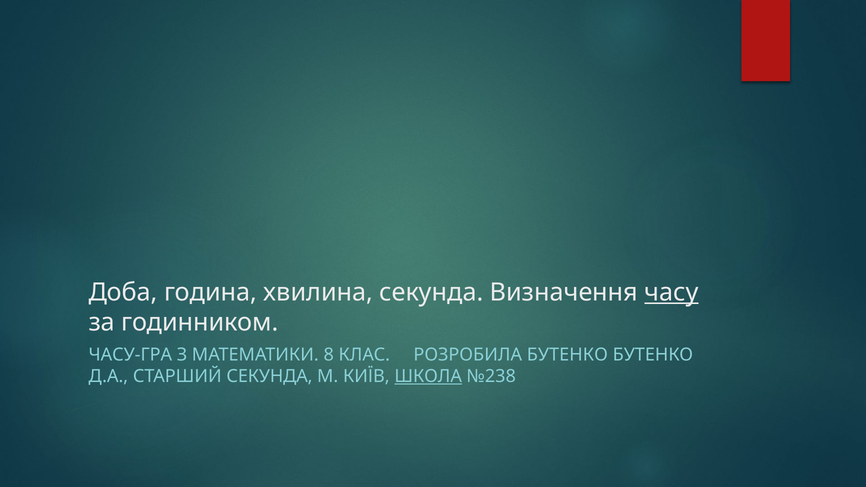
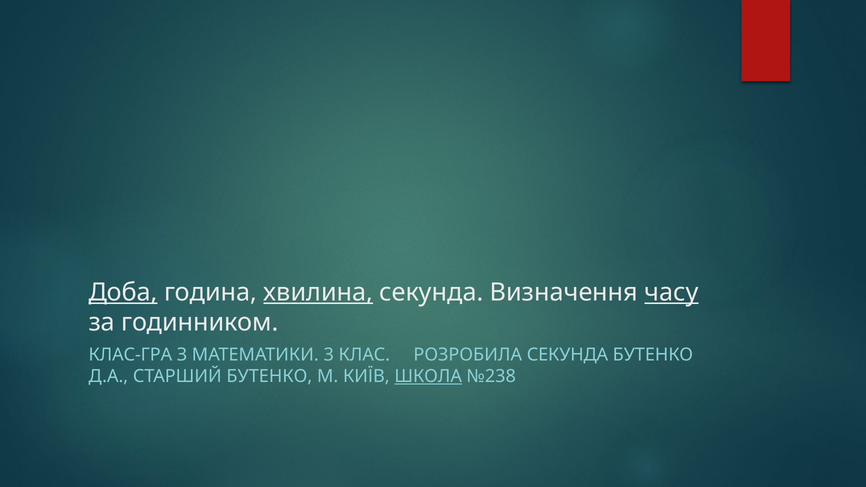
Доба underline: none -> present (123, 292)
хвилина underline: none -> present (318, 292)
ЧАСУ-ГРА: ЧАСУ-ГРА -> КЛАС-ГРА (130, 355)
8: 8 -> 3 (329, 355)
РОЗРОБИЛА БУТЕНКО: БУТЕНКО -> СЕКУНДА (567, 355)
СТАРШИЙ СЕКУНДА: СЕКУНДА -> БУТЕНКО (269, 376)
